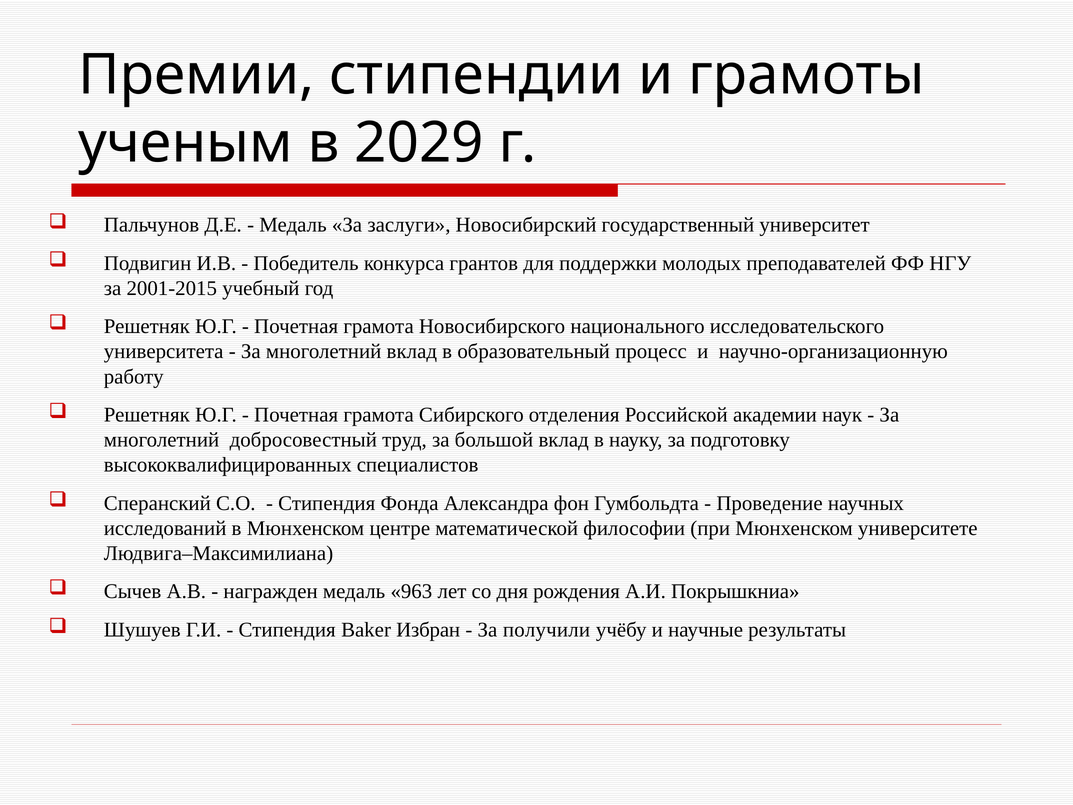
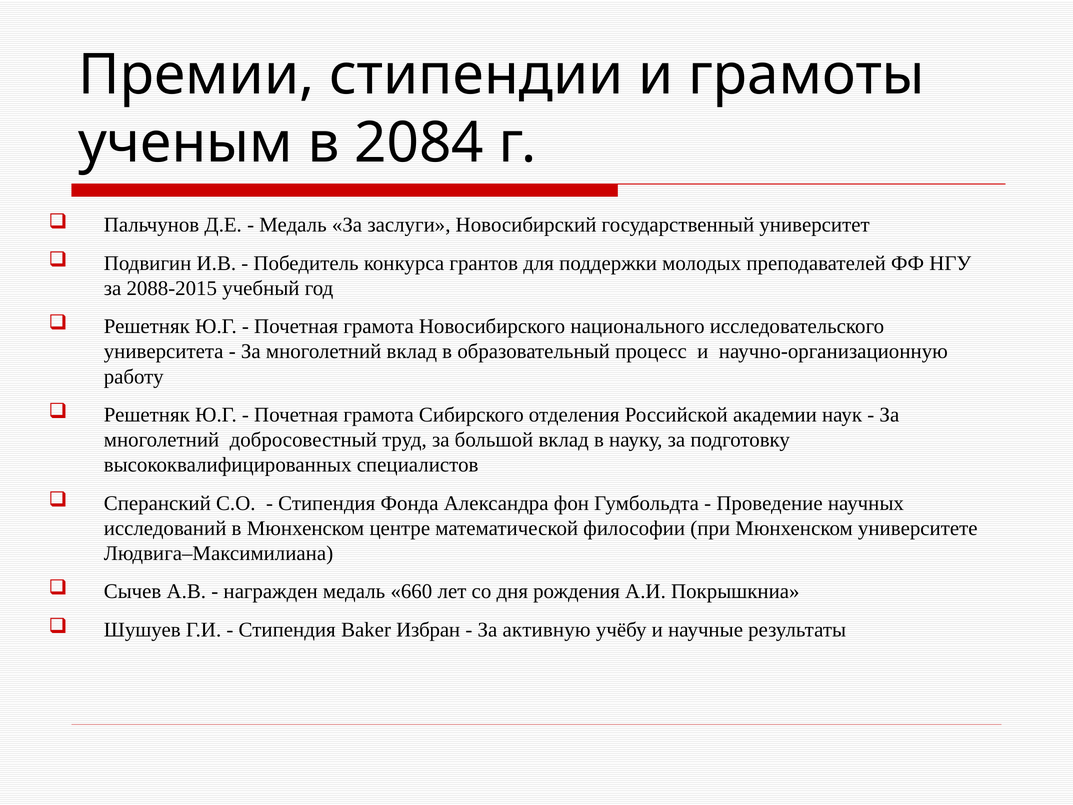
2029: 2029 -> 2084 (419, 143)
2001-2015: 2001-2015 -> 2088-2015 (172, 288)
963: 963 -> 660 (411, 591)
получили: получили -> активную (547, 629)
